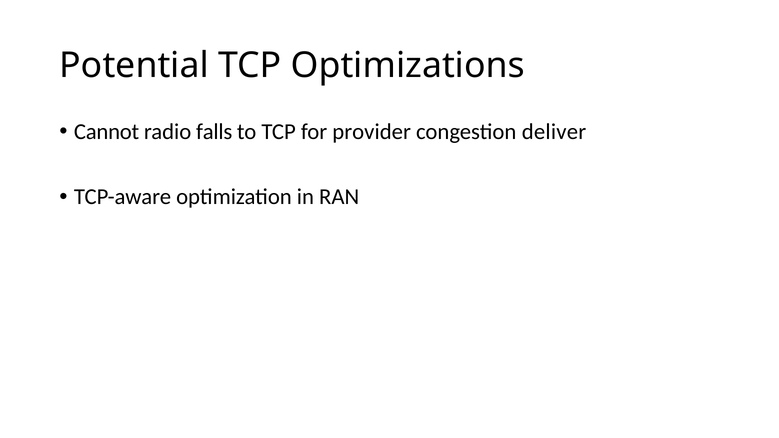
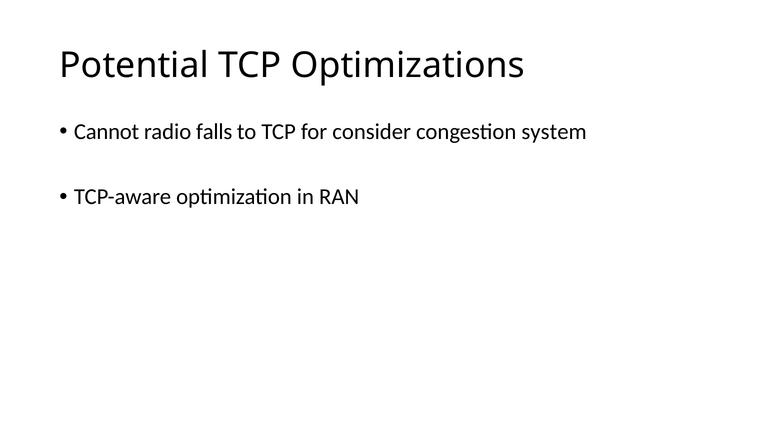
provider: provider -> consider (372, 132)
deliver: deliver -> system (554, 132)
